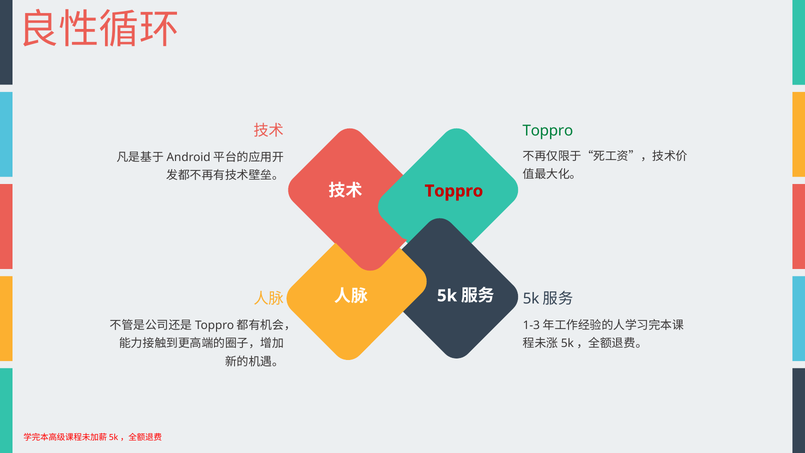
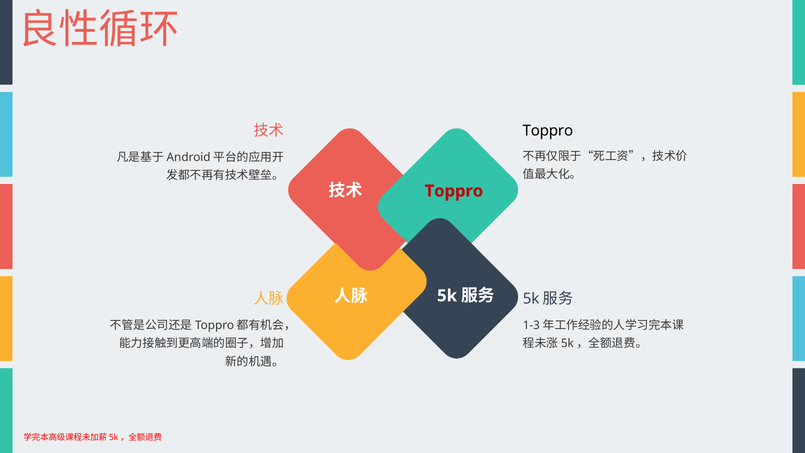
Toppro colour: green -> black (548, 131)
